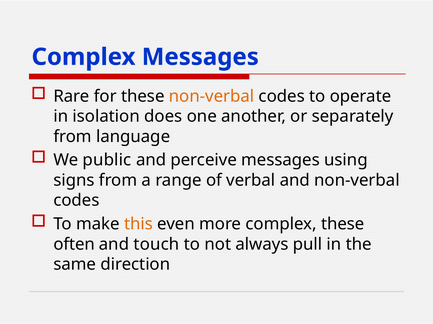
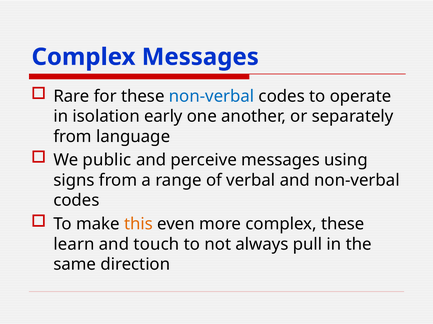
non-verbal colour: orange -> blue (212, 96)
does: does -> early (163, 117)
often: often -> learn (74, 245)
